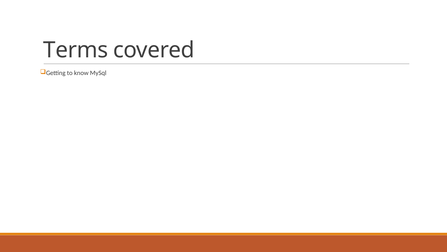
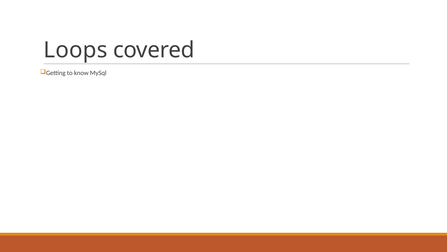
Terms: Terms -> Loops (76, 50)
